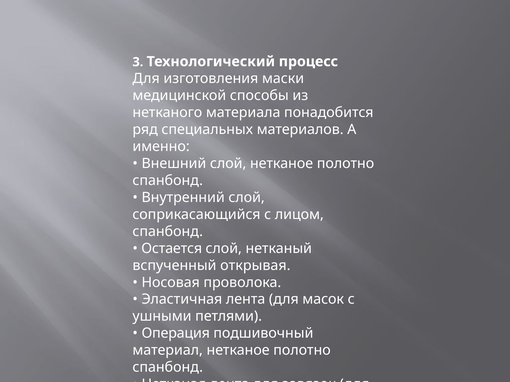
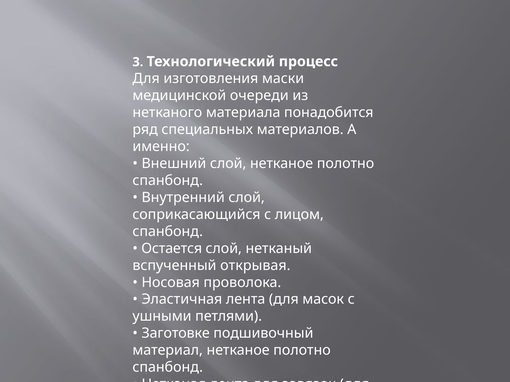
способы: способы -> очереди (259, 96)
Операция: Операция -> Заготовке (176, 334)
